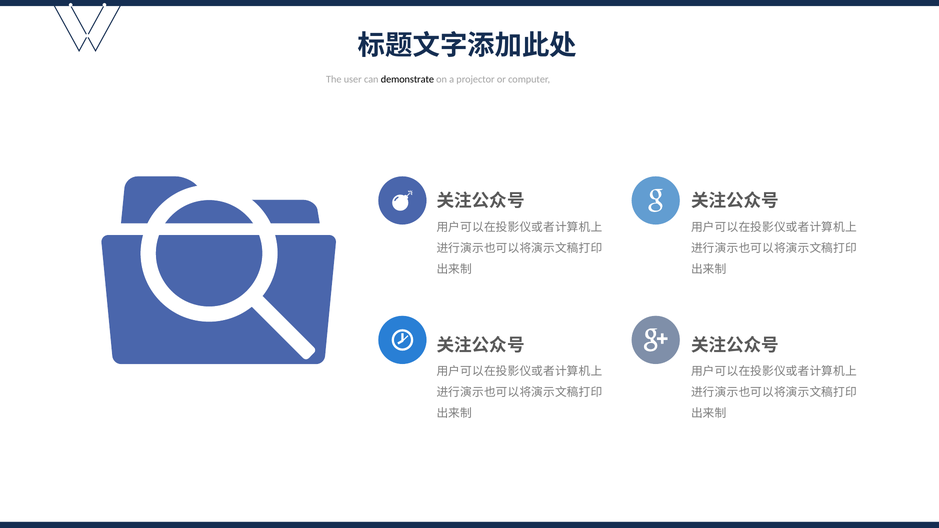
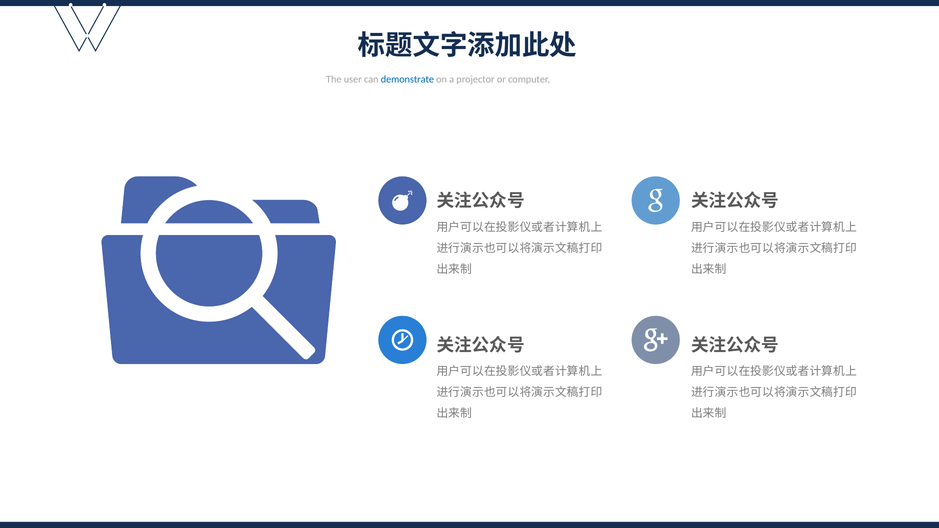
demonstrate colour: black -> blue (407, 79)
